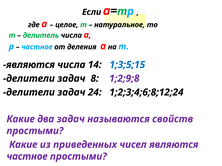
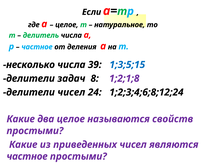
являются: являются -> несколько (29, 65)
14: 14 -> 39 (95, 65)
1;2;9;8: 1;2;9;8 -> 1;2;1;8 (124, 79)
задач: задач -> чисел (71, 93)
два задач: задач -> целое (71, 119)
